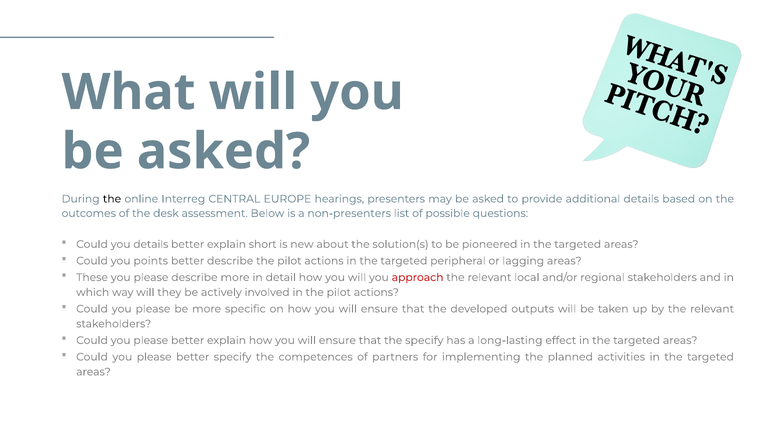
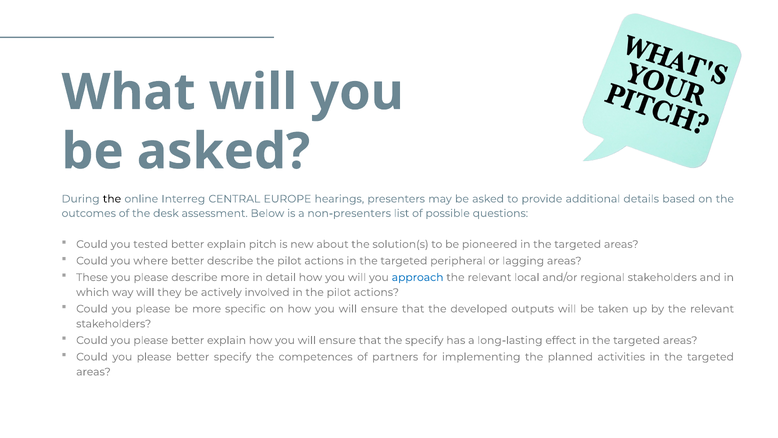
you details: details -> tested (151, 244)
short: short -> pitch (263, 244)
points: points -> where (151, 261)
approach colour: red -> blue (418, 277)
